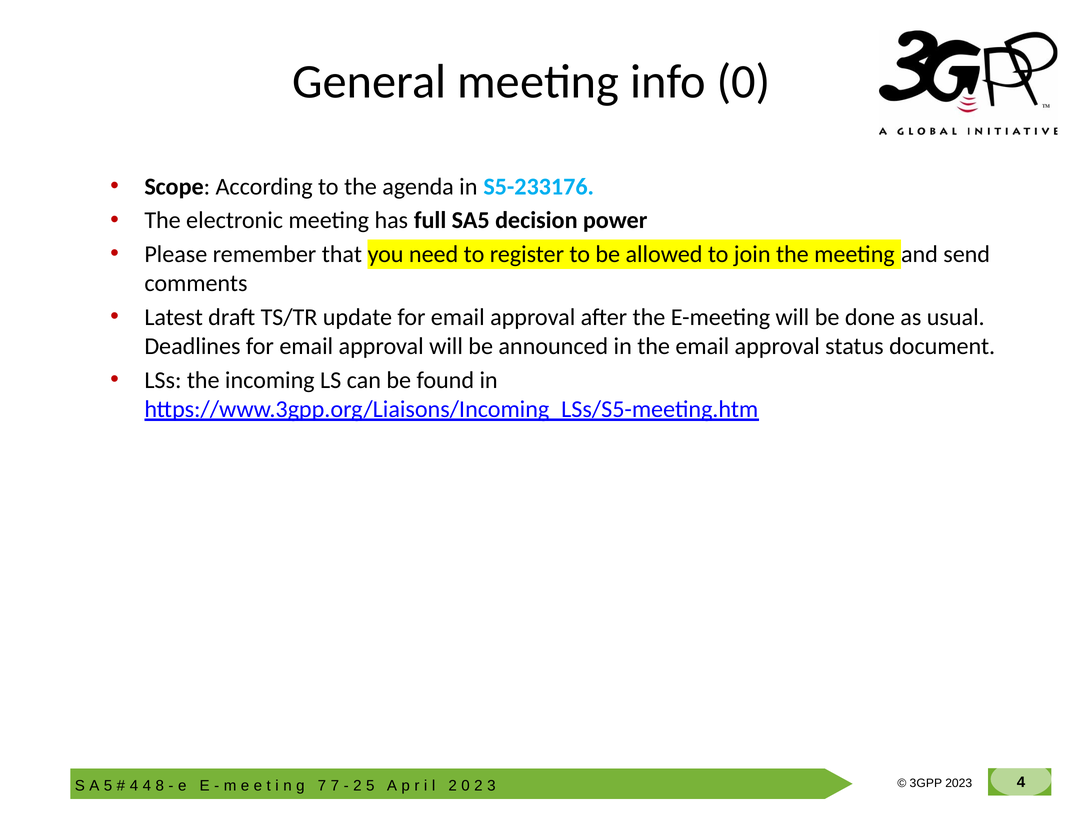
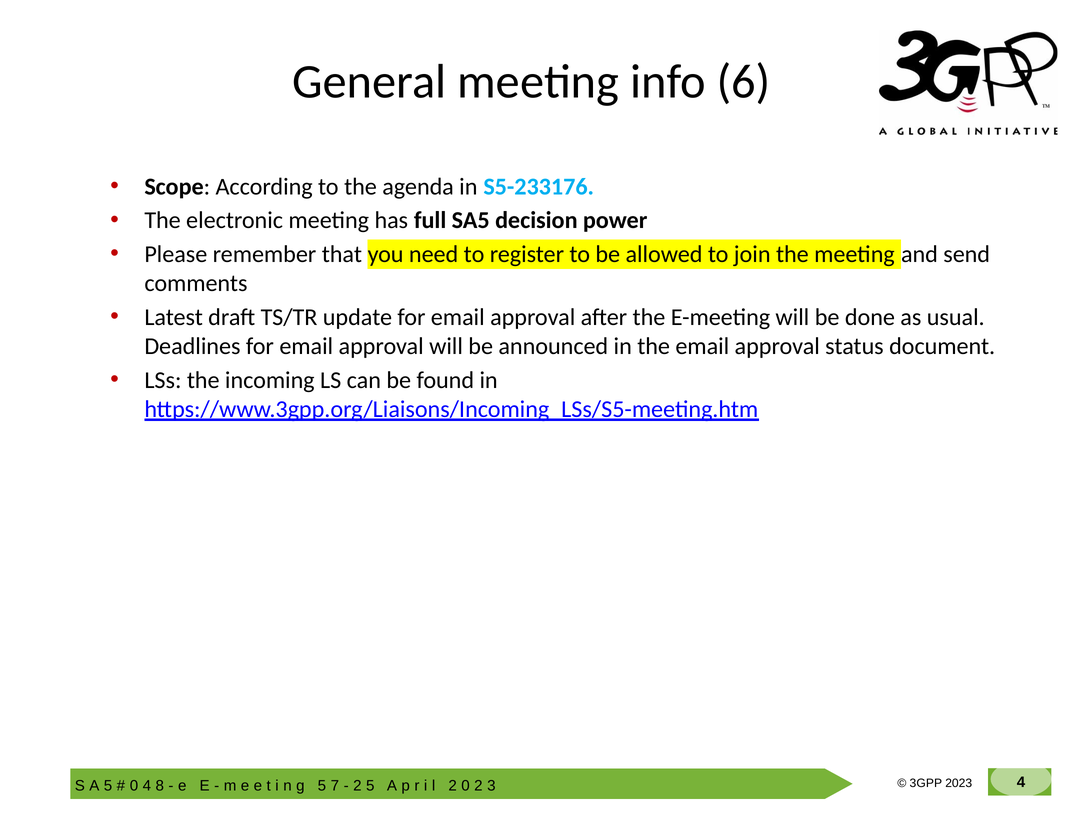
info 0: 0 -> 6 (744, 82)
4: 4 -> 0 (134, 785)
7: 7 -> 5 (322, 785)
